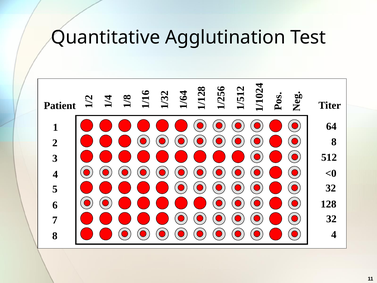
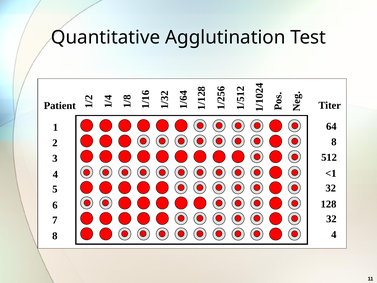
<0: <0 -> <1 (331, 173)
